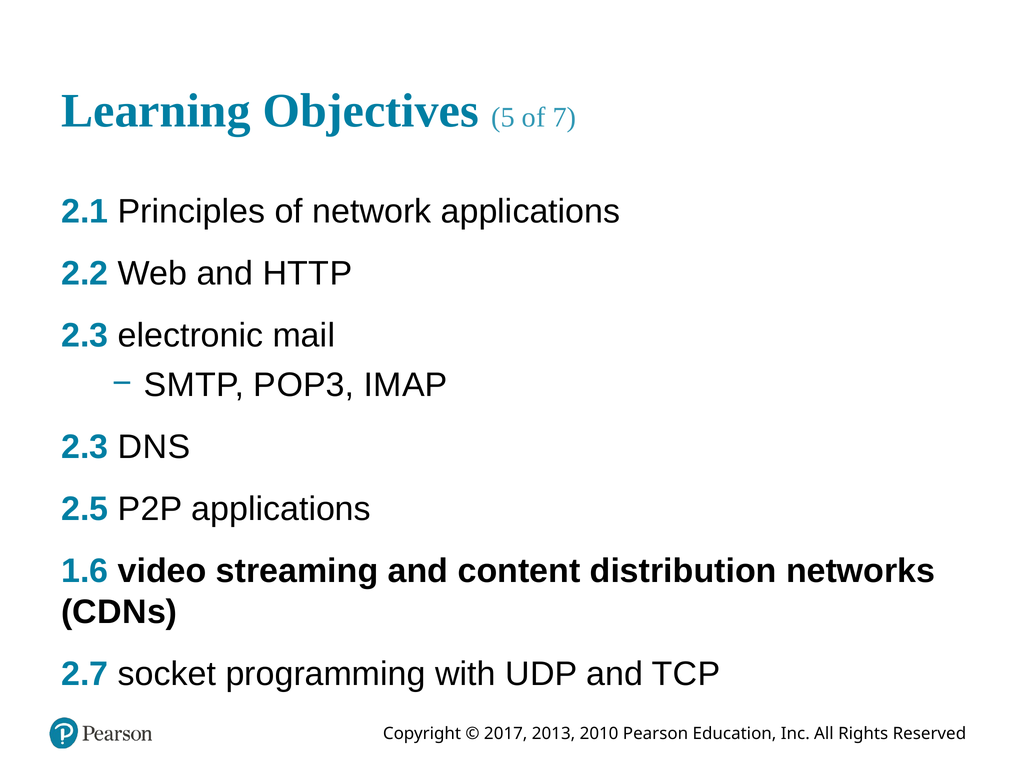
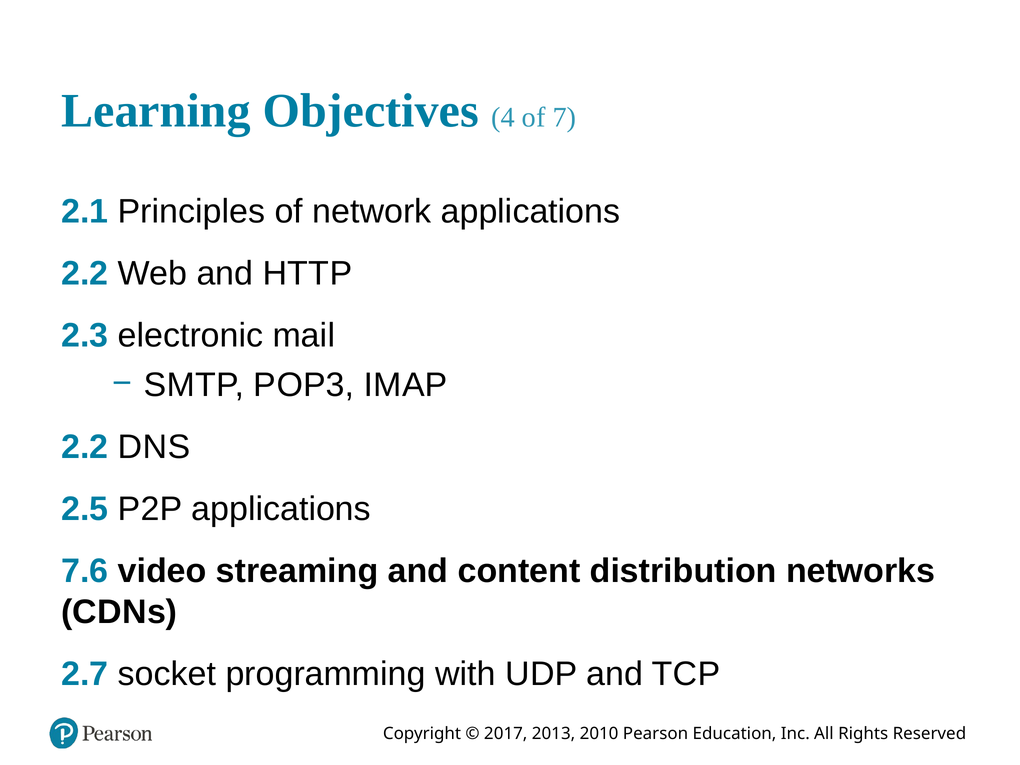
5: 5 -> 4 (503, 117)
2.3: 2.3 -> 2.2 (85, 447)
1.6: 1.6 -> 7.6 (85, 571)
